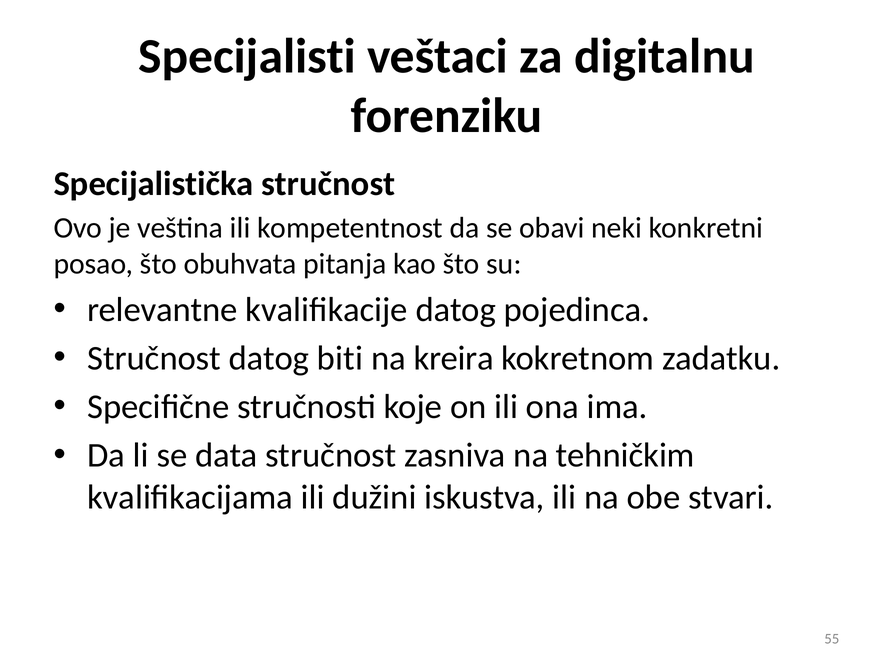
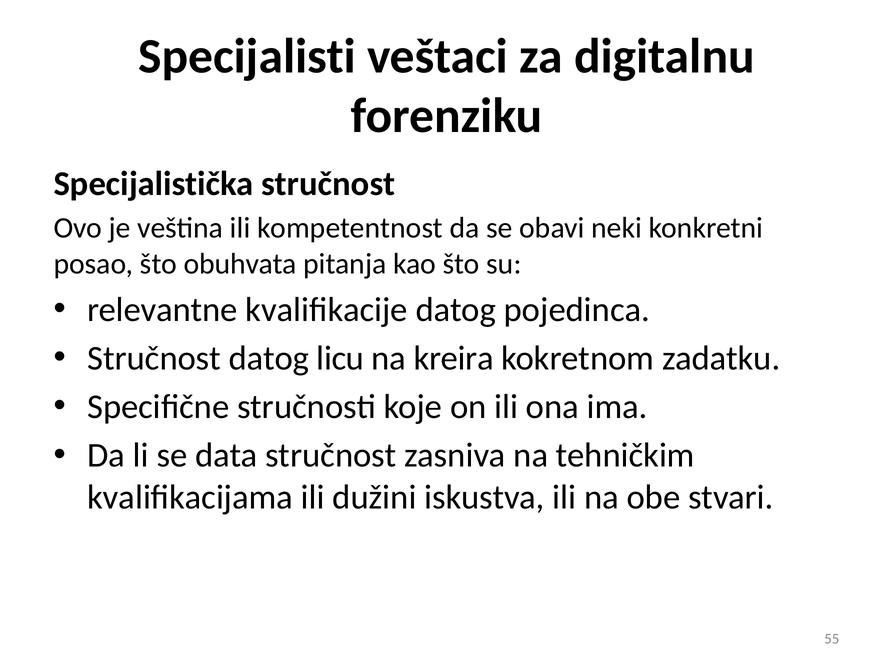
biti: biti -> licu (340, 359)
